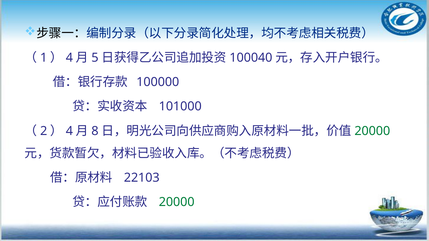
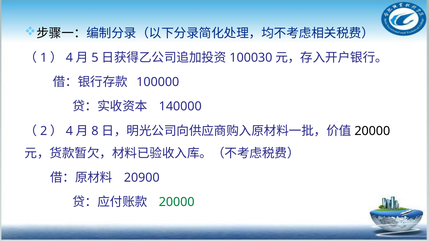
100040: 100040 -> 100030 (251, 58)
101000: 101000 -> 140000 (180, 107)
20000 colour: green -> black (372, 131)
22103: 22103 -> 20900 (142, 178)
